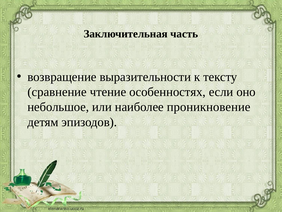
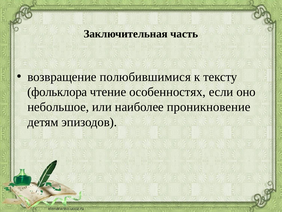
выразительности: выразительности -> полюбившимися (145, 77)
сравнение: сравнение -> фольклора (57, 92)
